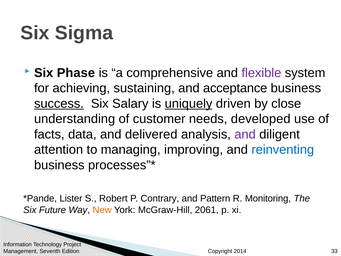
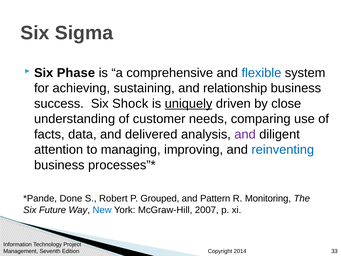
flexible colour: purple -> blue (261, 73)
acceptance: acceptance -> relationship (235, 88)
success underline: present -> none (59, 104)
Salary: Salary -> Shock (130, 104)
developed: developed -> comparing (261, 119)
Lister: Lister -> Done (71, 198)
Contrary: Contrary -> Grouped (160, 198)
New colour: orange -> blue (102, 210)
2061: 2061 -> 2007 (207, 210)
